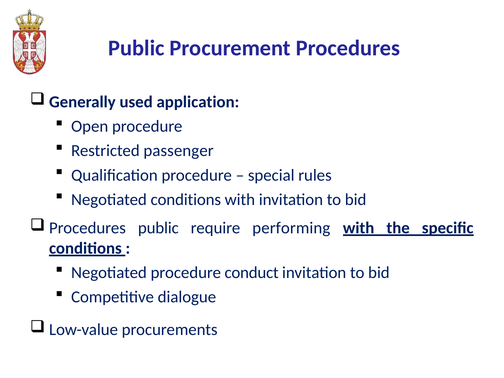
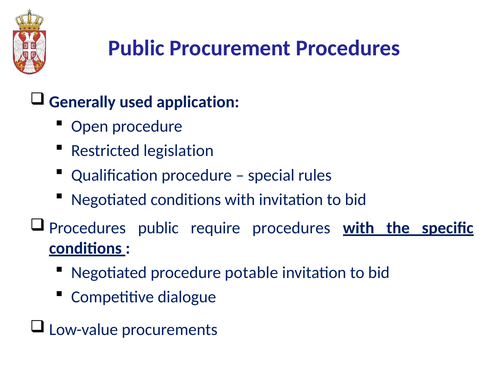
passenger: passenger -> legislation (179, 151)
require performing: performing -> procedures (291, 228)
conduct: conduct -> potable (251, 273)
